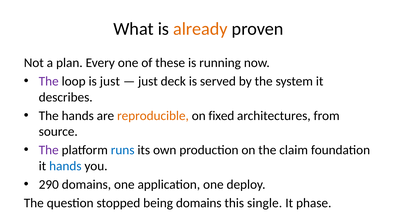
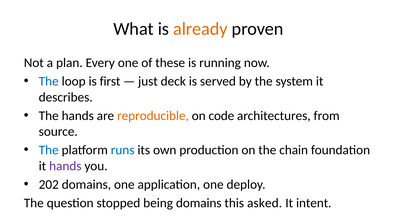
The colour: purple -> blue (49, 81)
is just: just -> first (110, 81)
fixed: fixed -> code (221, 116)
The colour: purple -> blue (49, 150)
claim: claim -> chain (294, 150)
hands colour: blue -> purple (65, 166)
290: 290 -> 202 (49, 185)
single: single -> asked (265, 203)
phase: phase -> intent (314, 203)
